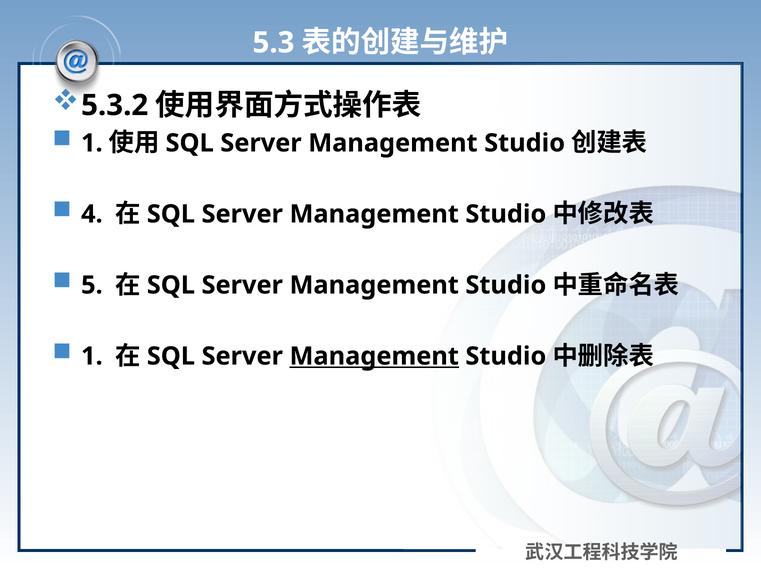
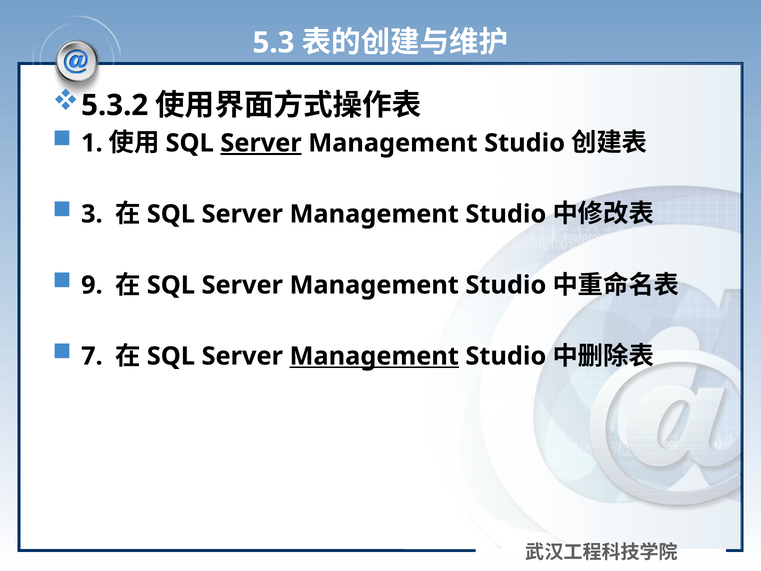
Server underline: none -> present (261, 143)
4: 4 -> 3 (92, 214)
5: 5 -> 9 (92, 285)
1: 1 -> 7 (92, 356)
